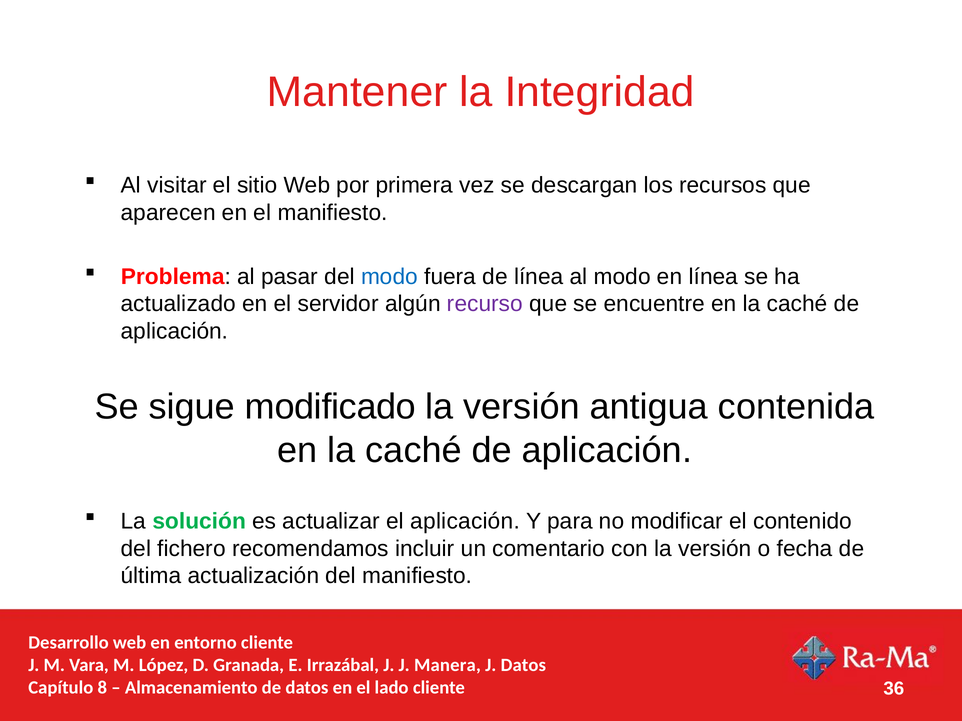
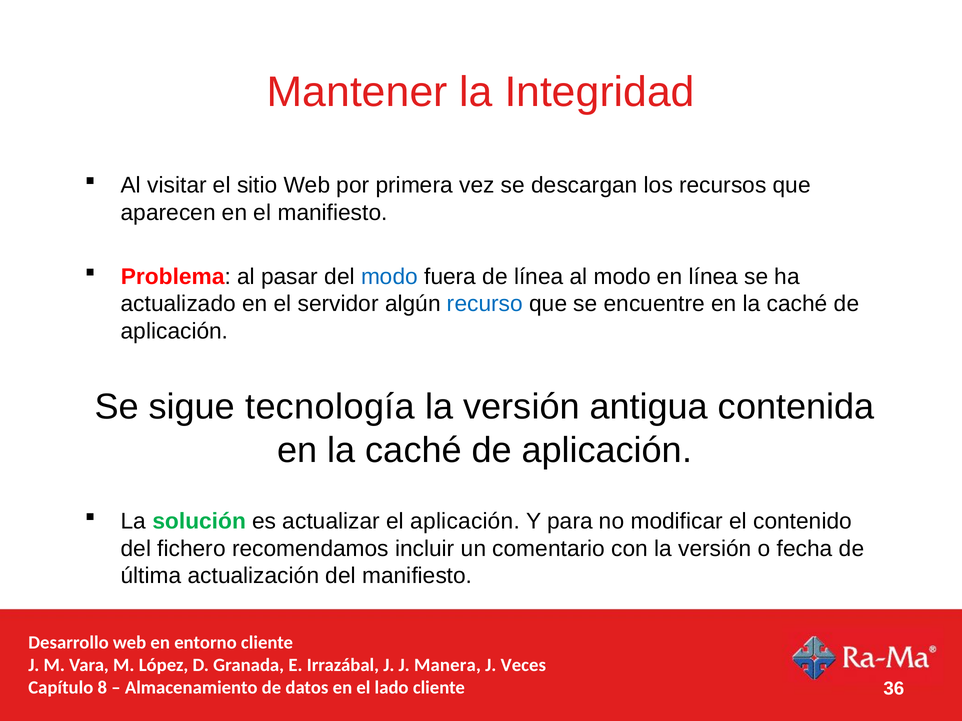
recurso colour: purple -> blue (485, 304)
modificado: modificado -> tecnología (330, 407)
J Datos: Datos -> Veces (523, 666)
